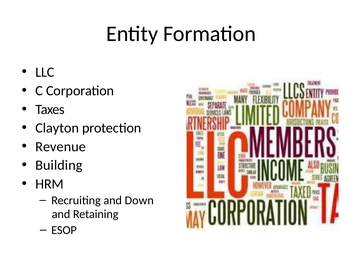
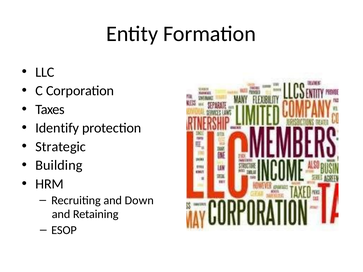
Clayton: Clayton -> Identify (57, 128)
Revenue: Revenue -> Strategic (61, 147)
